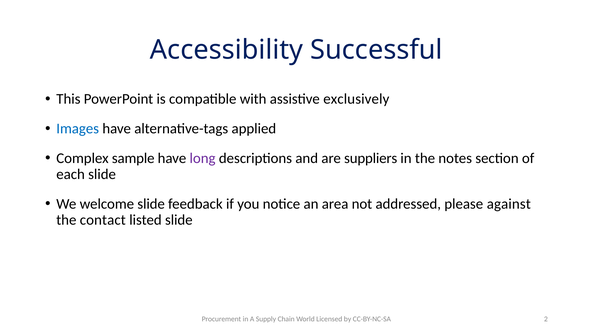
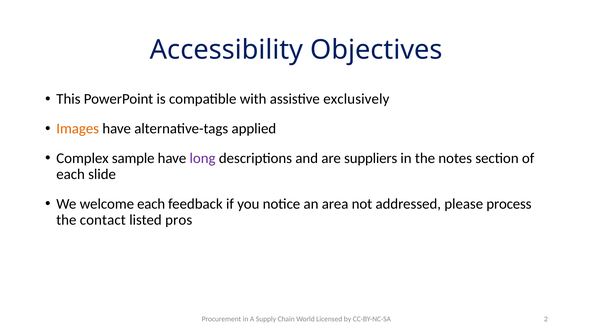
Successful: Successful -> Objectives (376, 50)
Images colour: blue -> orange (78, 129)
welcome slide: slide -> each (151, 204)
against: against -> process (509, 204)
listed slide: slide -> pros (179, 220)
